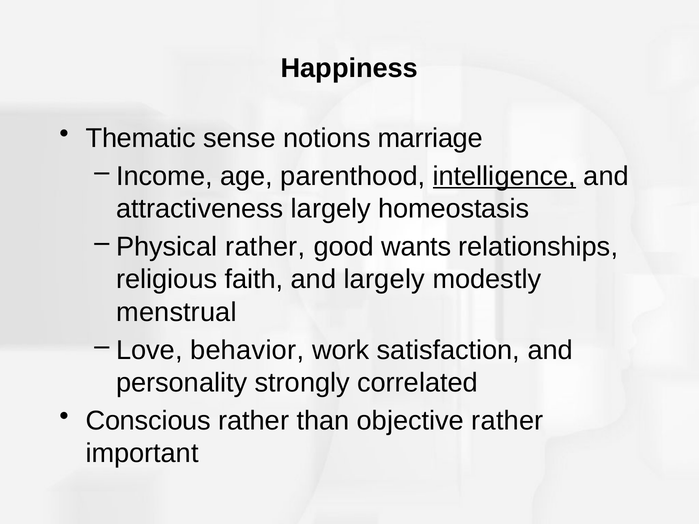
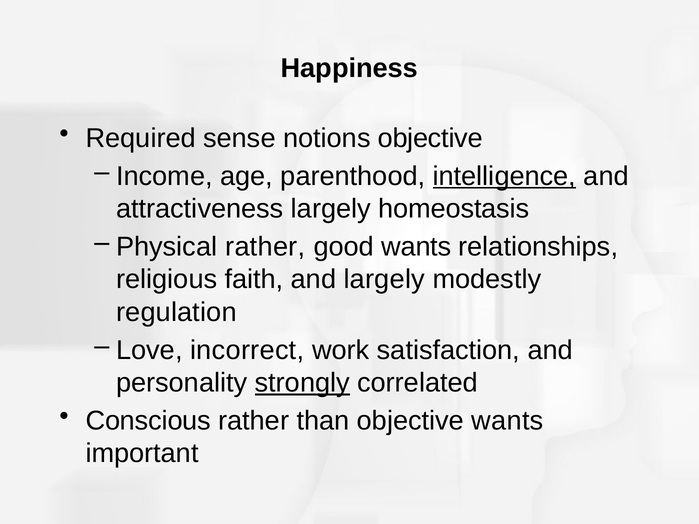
Thematic: Thematic -> Required (141, 138)
notions marriage: marriage -> objective (430, 138)
menstrual: menstrual -> regulation (176, 312)
behavior: behavior -> incorrect (247, 350)
strongly underline: none -> present (302, 383)
objective rather: rather -> wants (507, 421)
